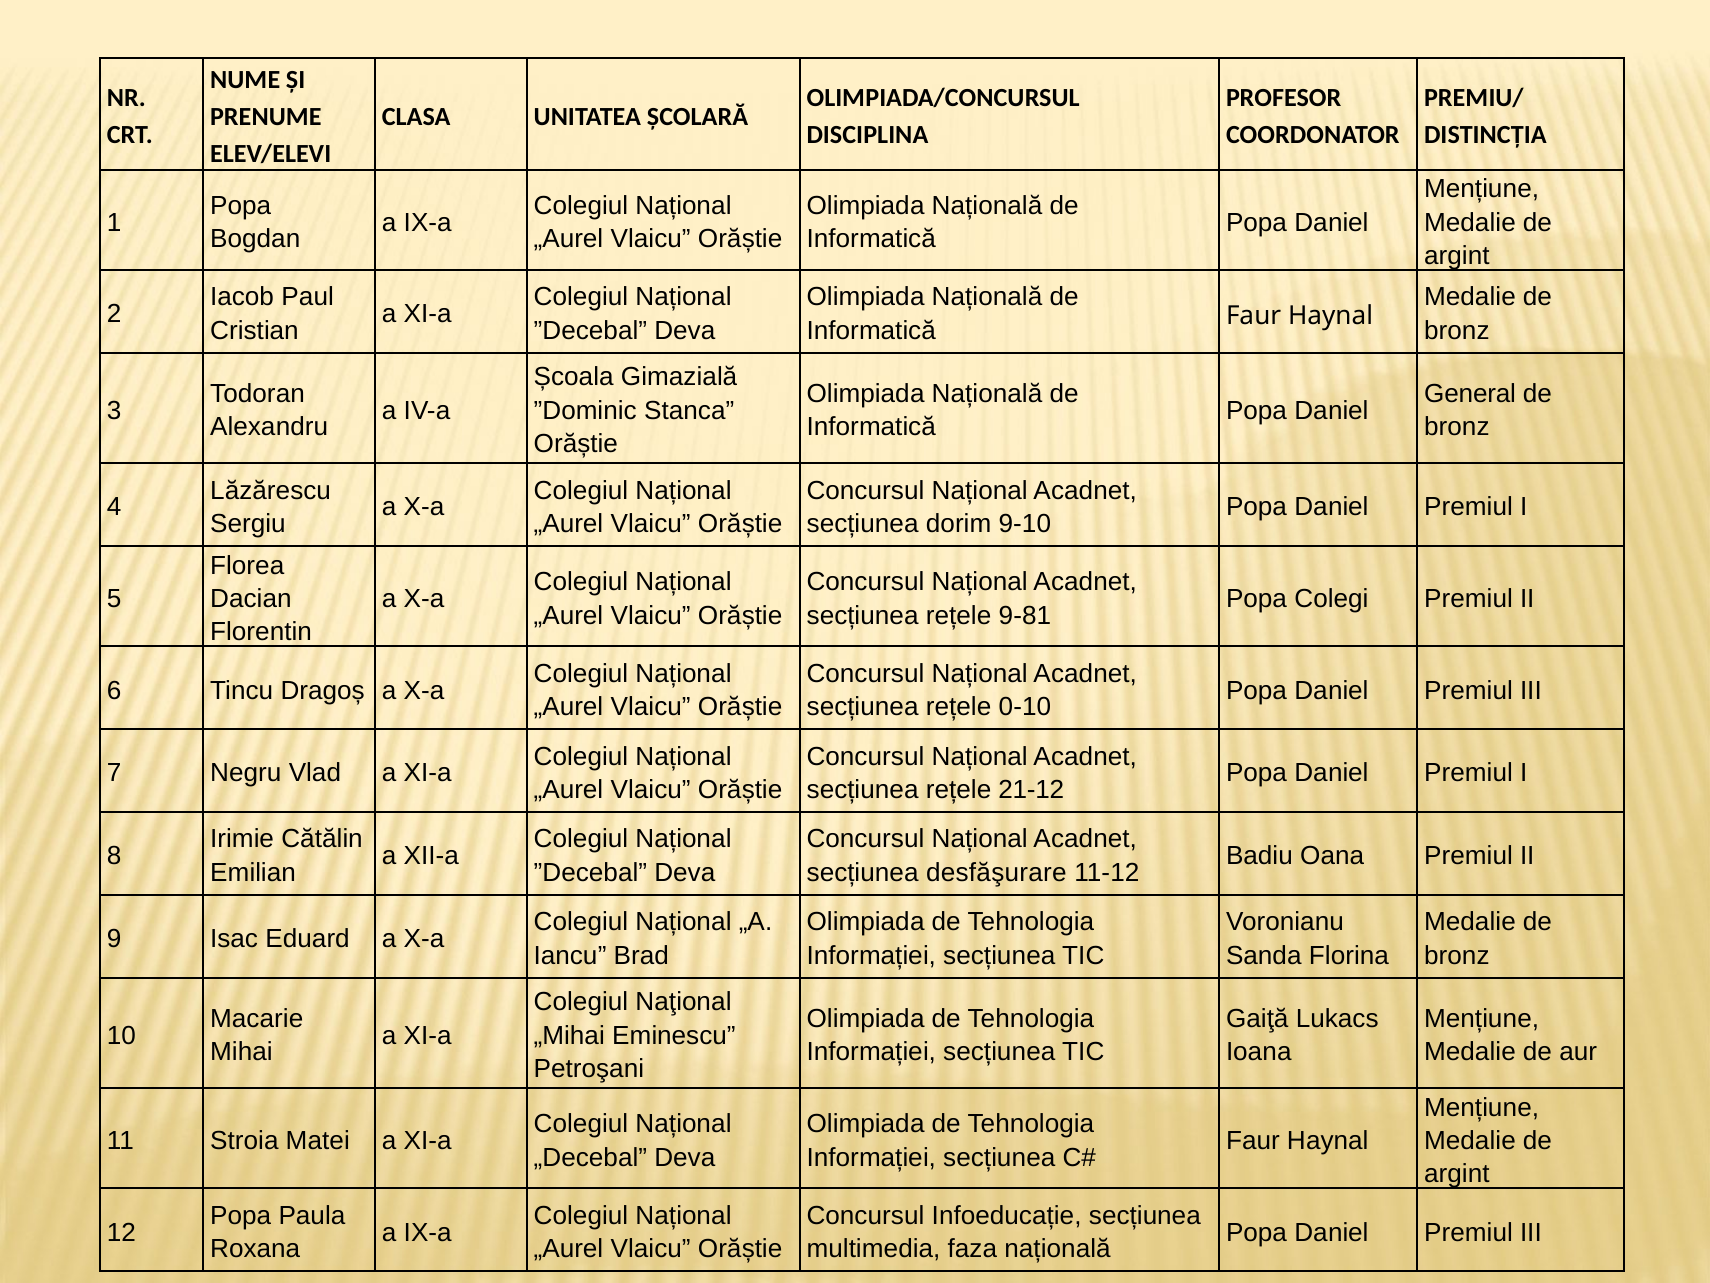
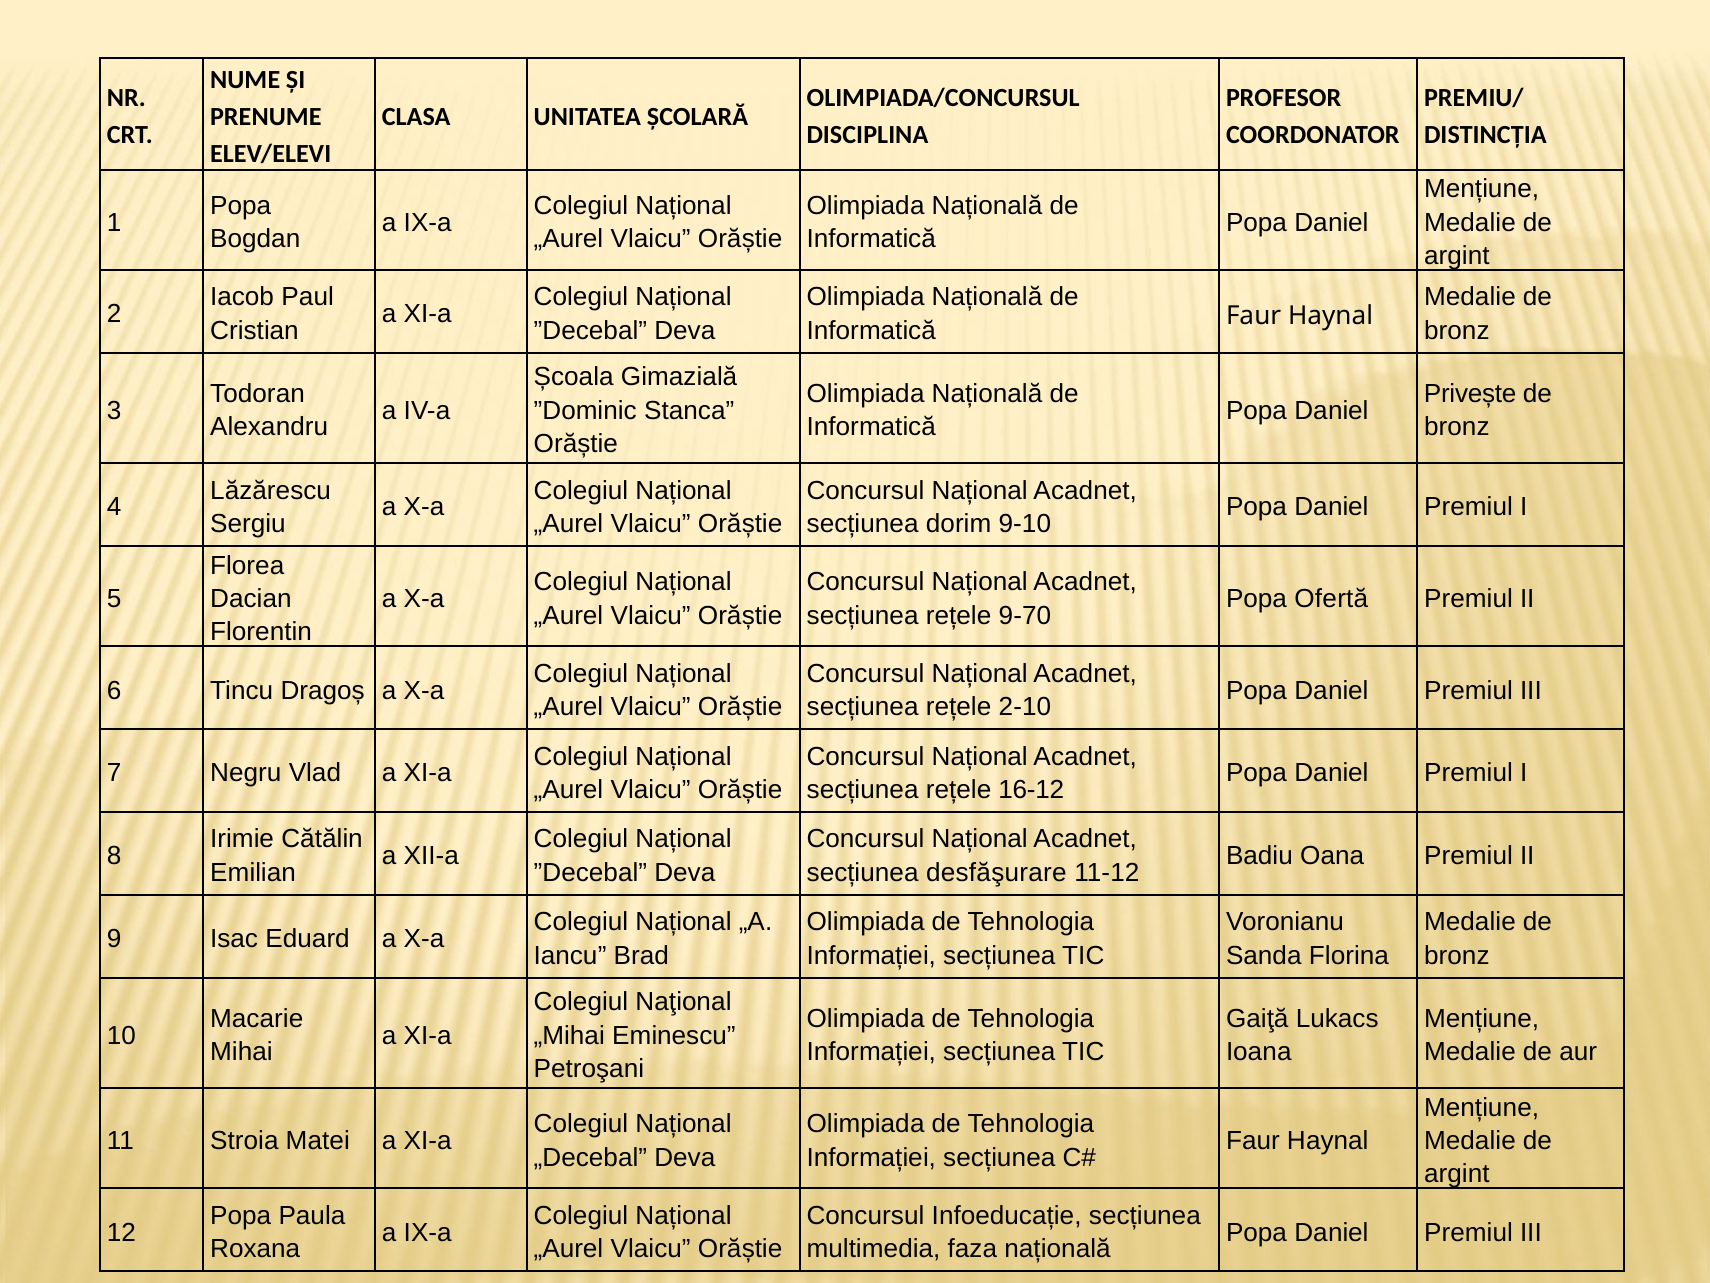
General: General -> Privește (1470, 394)
Colegi: Colegi -> Ofertă (1331, 599)
9-81: 9-81 -> 9-70 (1025, 615)
0-10: 0-10 -> 2-10 (1025, 707)
21-12: 21-12 -> 16-12 (1031, 790)
